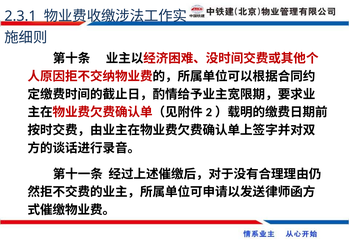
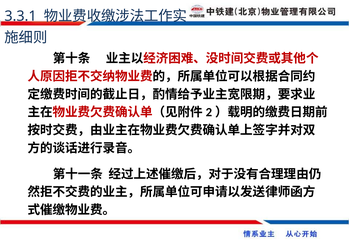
2.3.1: 2.3.1 -> 3.3.1 (21, 16)
